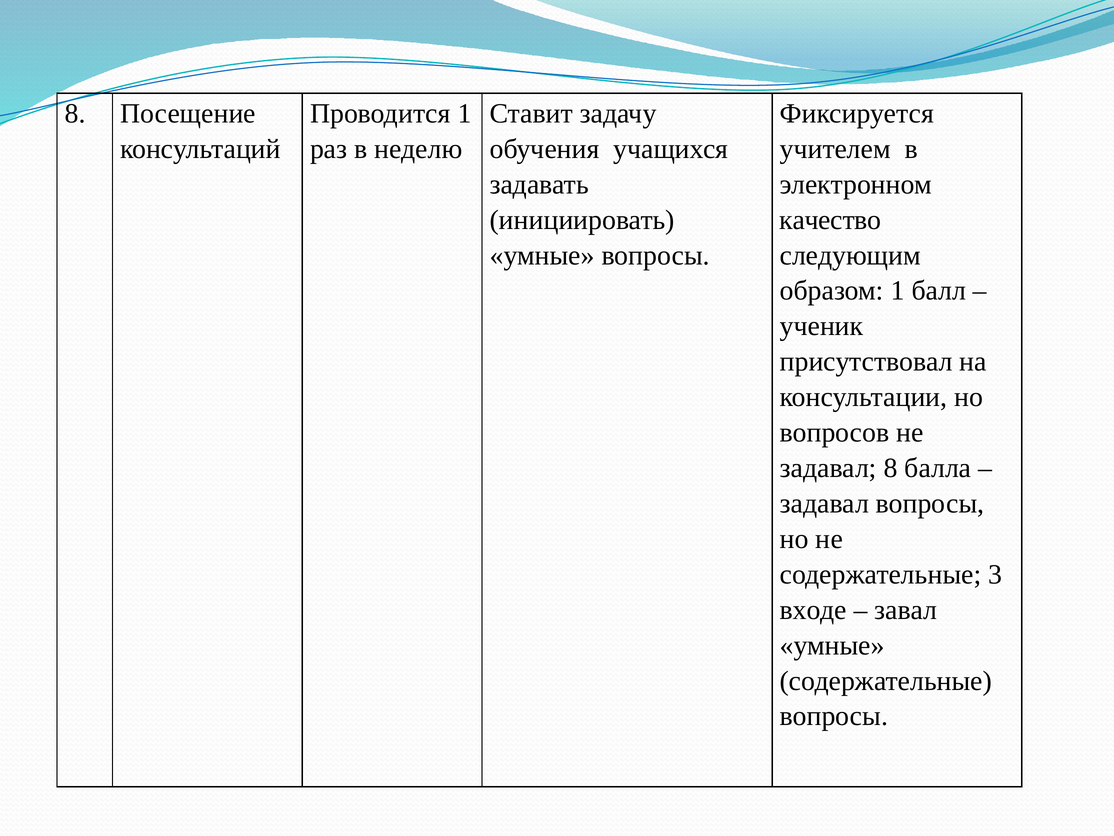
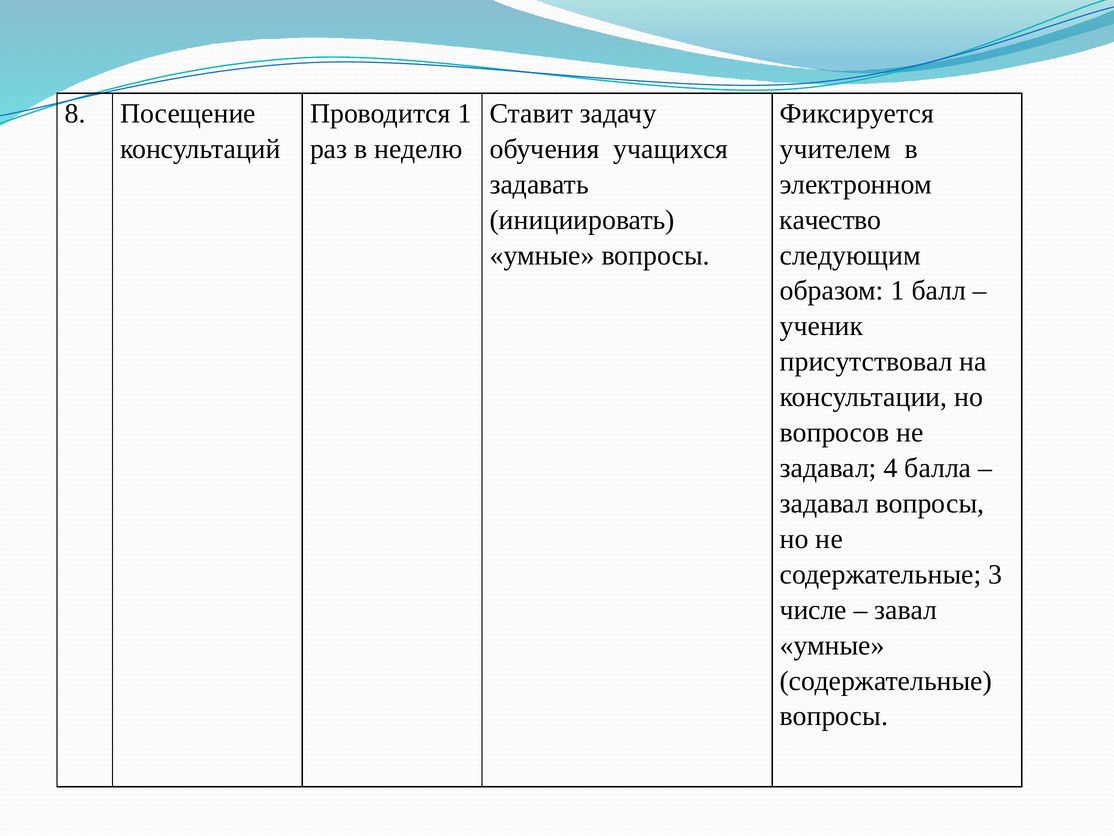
задавал 8: 8 -> 4 (890, 468)
входе: входе -> числе (813, 610)
